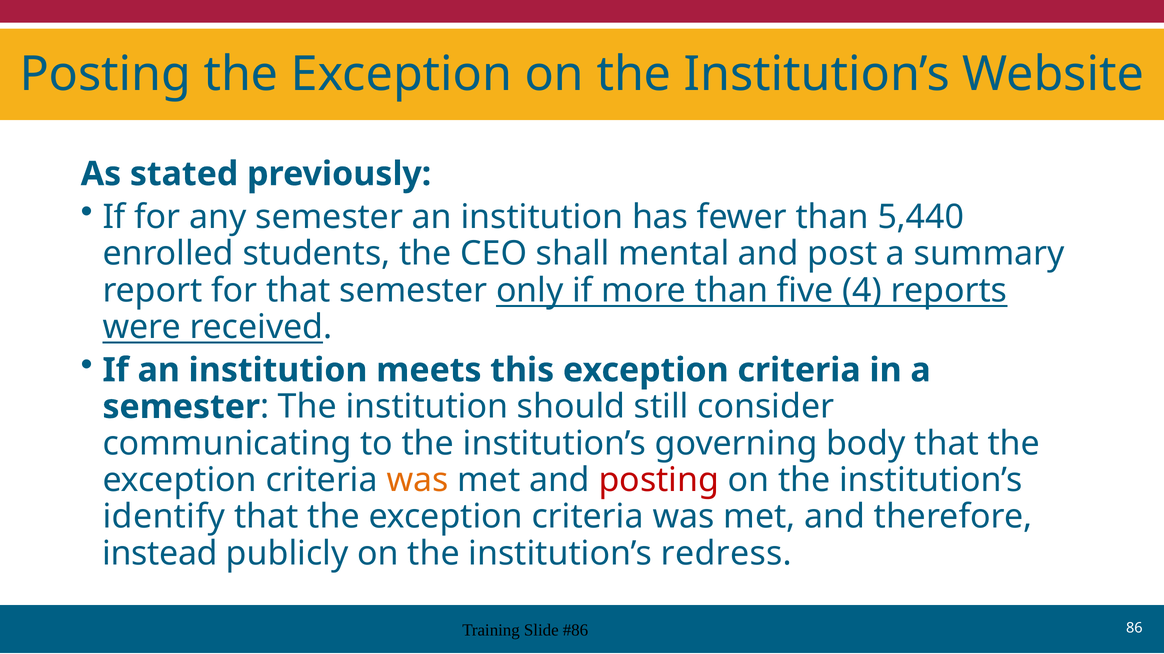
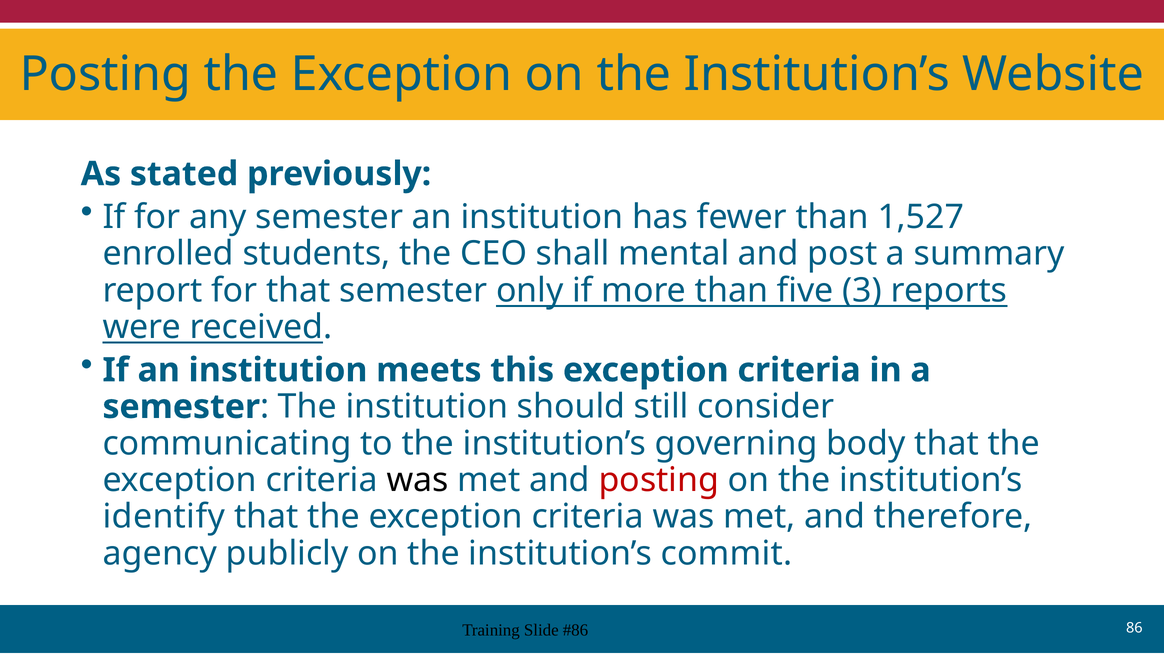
5,440: 5,440 -> 1,527 (921, 217)
4: 4 -> 3 (862, 291)
was colour: orange -> black (418, 481)
instead: instead -> agency (160, 554)
redress: redress -> commit (726, 554)
